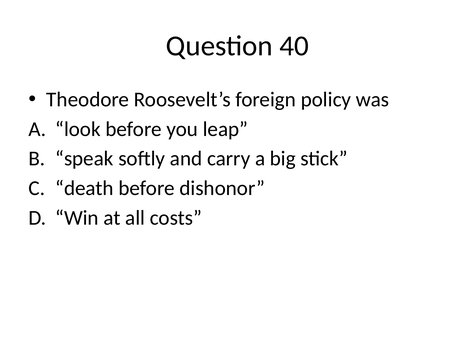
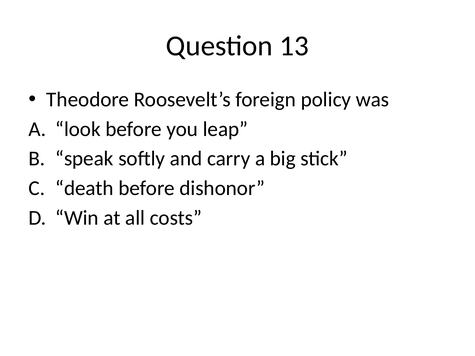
40: 40 -> 13 (294, 46)
